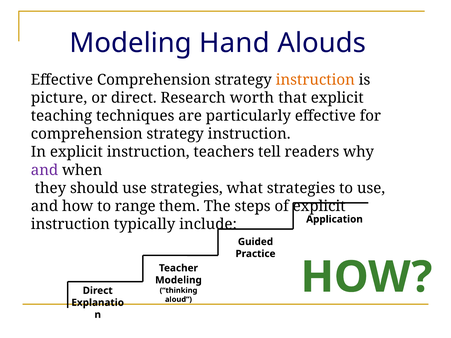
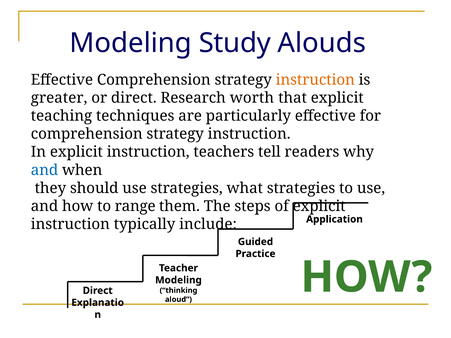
Hand: Hand -> Study (235, 43)
picture: picture -> greater (59, 98)
and colour: purple -> blue (45, 170)
